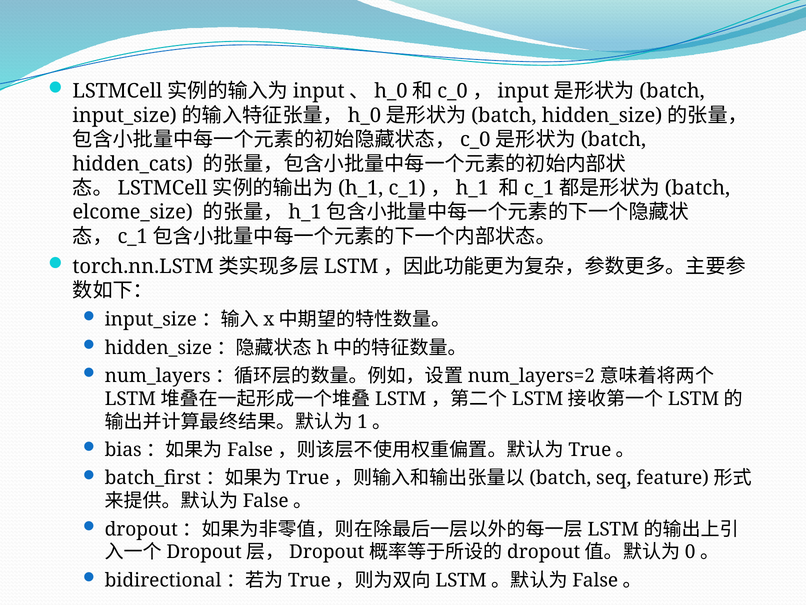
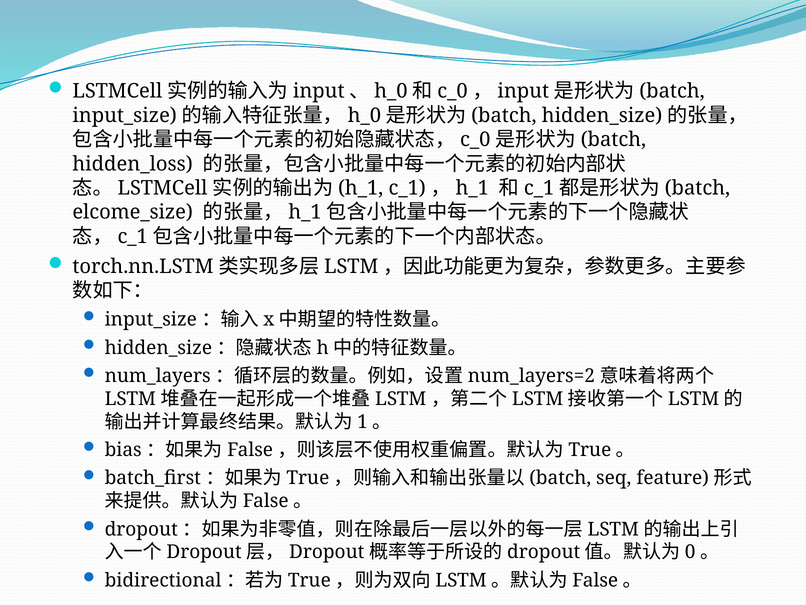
hidden_cats: hidden_cats -> hidden_loss (133, 164)
